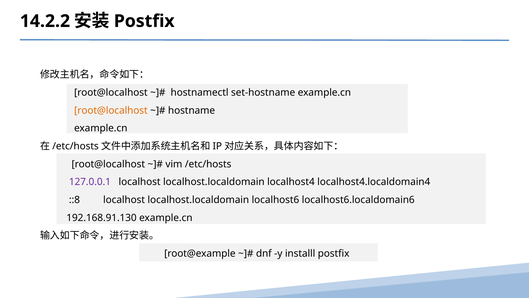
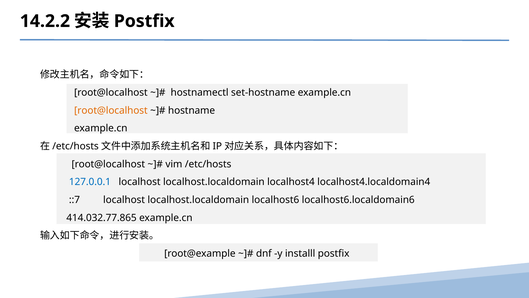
127.0.0.1 colour: purple -> blue (90, 182)
::8: ::8 -> ::7 (74, 200)
192.168.91.130: 192.168.91.130 -> 414.032.77.865 (102, 217)
